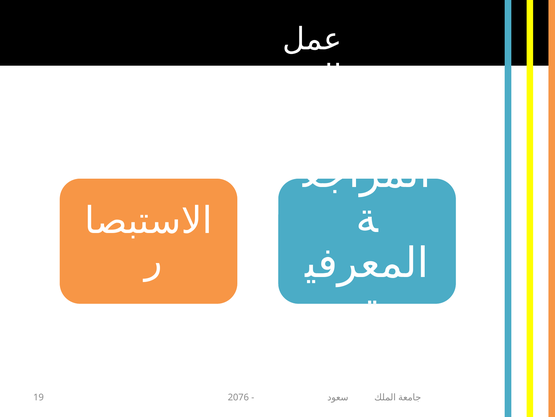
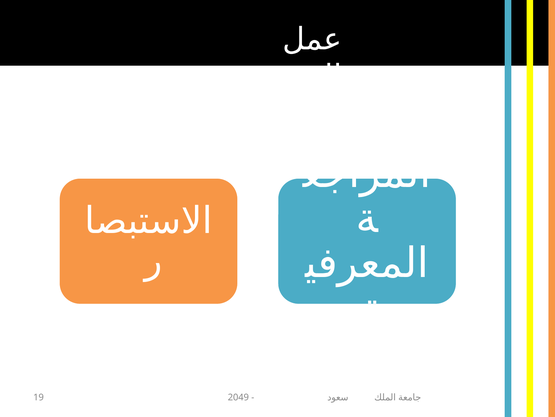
2076: 2076 -> 2049 (238, 397)
